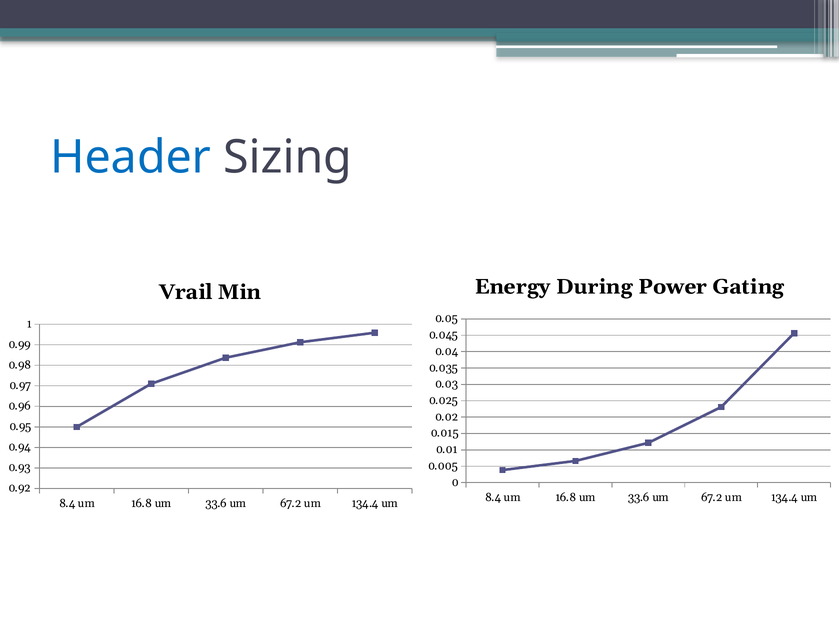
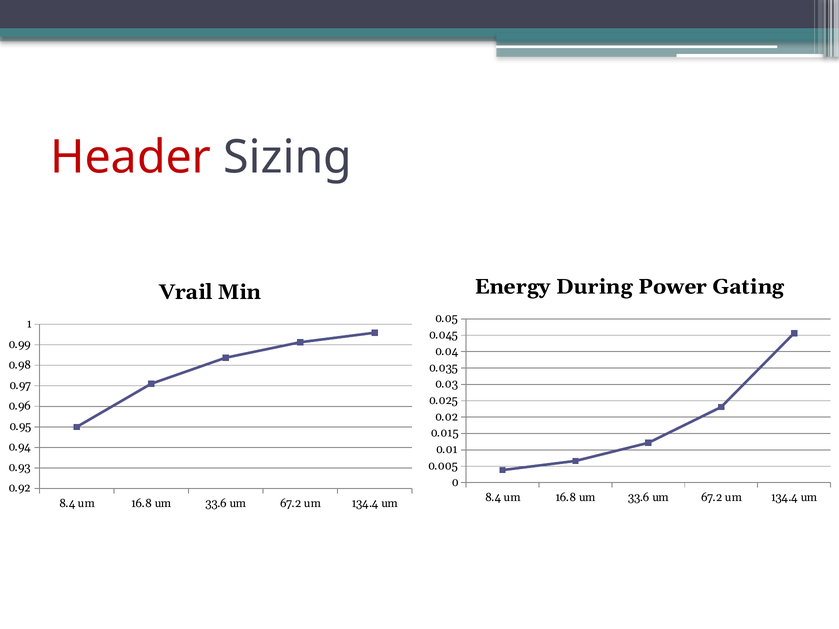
Header colour: blue -> red (131, 157)
